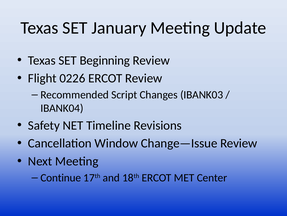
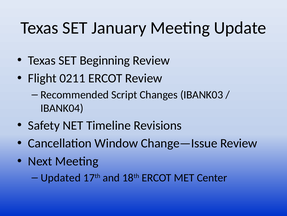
0226: 0226 -> 0211 (72, 78)
Continue: Continue -> Updated (61, 177)
